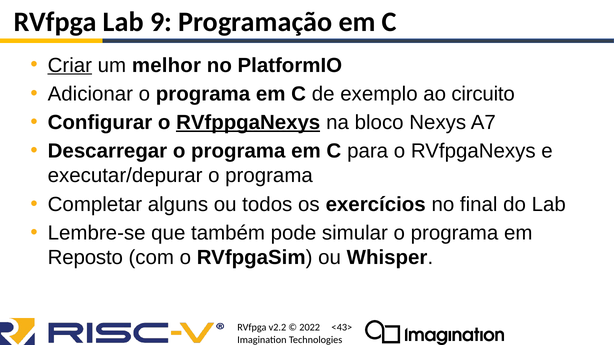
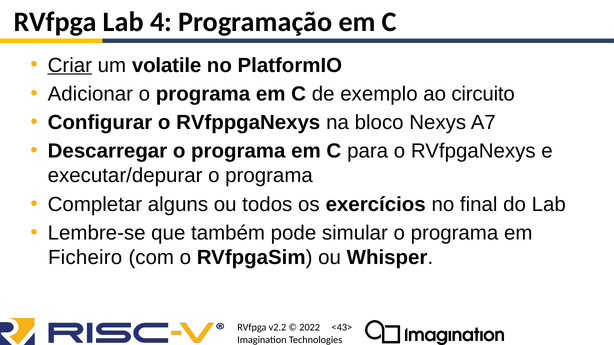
9: 9 -> 4 (161, 22)
melhor: melhor -> volatile (167, 65)
RVfppgaNexys underline: present -> none (248, 123)
Reposto: Reposto -> Ficheiro (85, 258)
